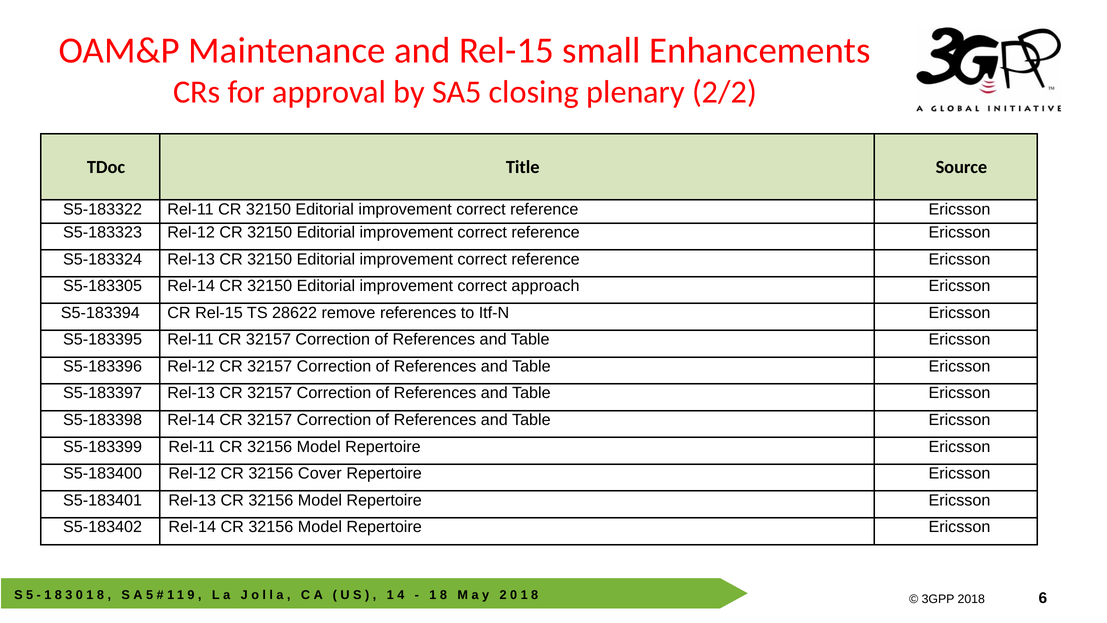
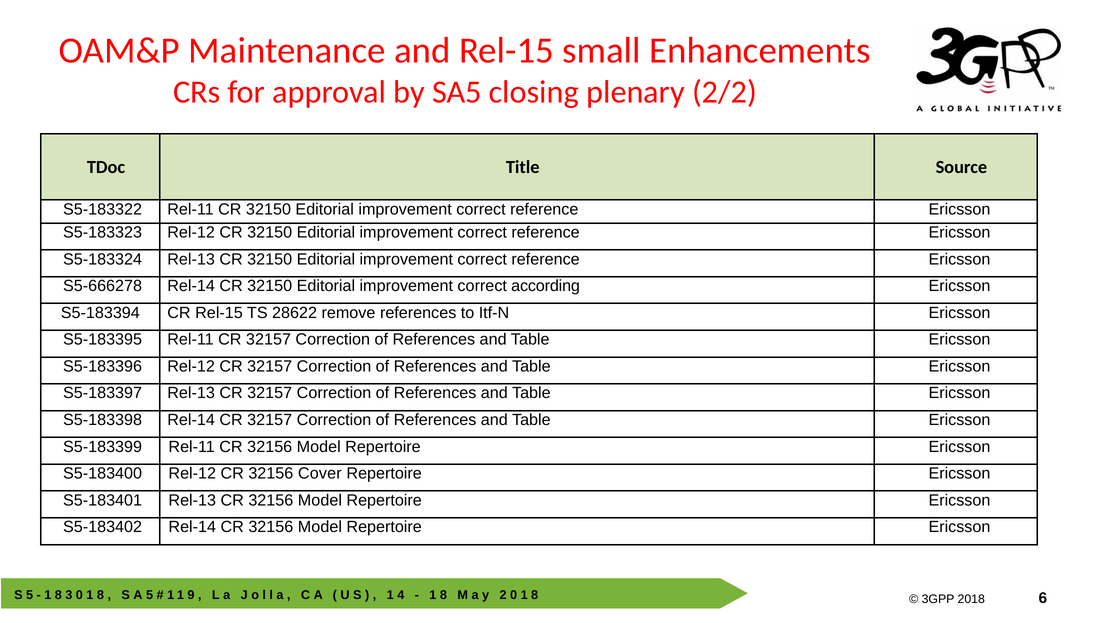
S5‑183305: S5‑183305 -> S5‑666278 (103, 286)
approach: approach -> according (546, 286)
